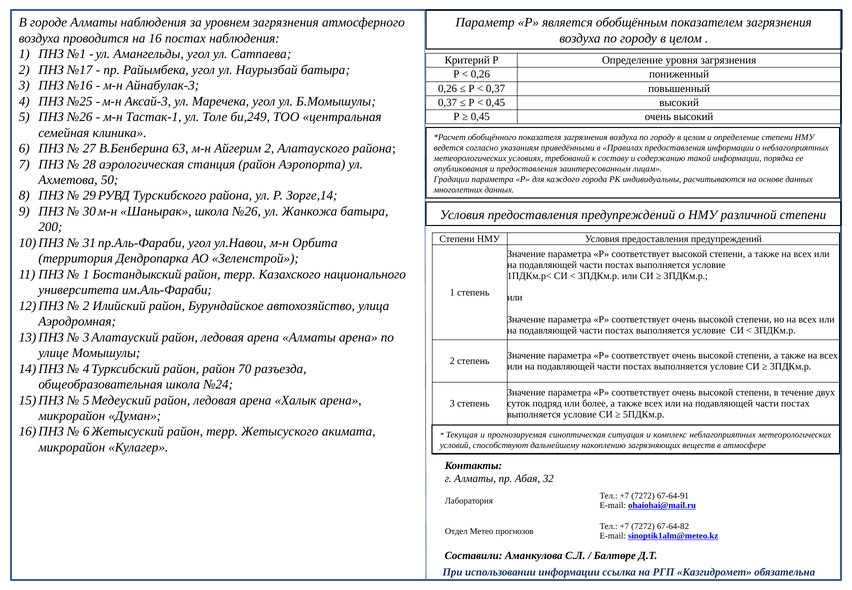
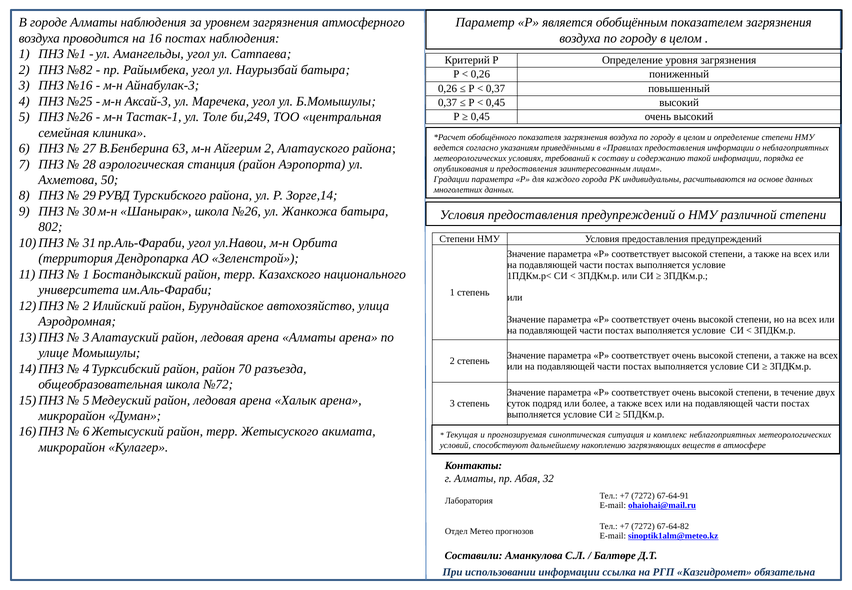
№17: №17 -> №82 (80, 70)
200: 200 -> 802 (50, 227)
№24: №24 -> №72 (218, 384)
